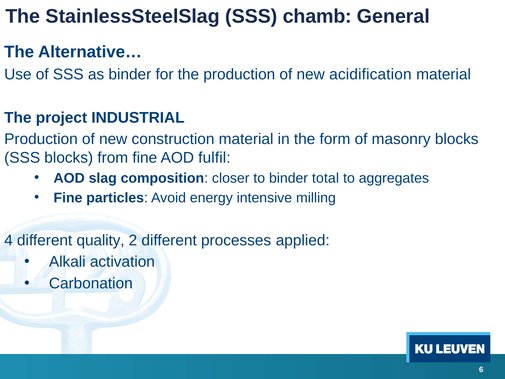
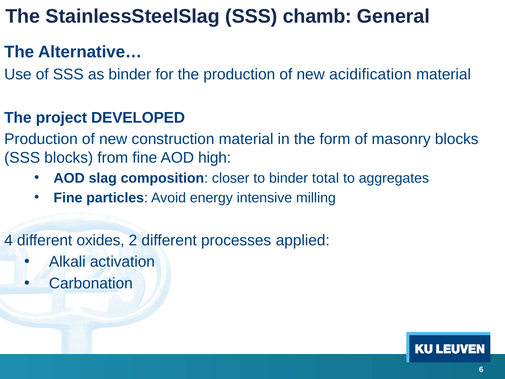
INDUSTRIAL: INDUSTRIAL -> DEVELOPED (138, 118)
fulfil: fulfil -> high (215, 158)
quality: quality -> oxides (101, 240)
